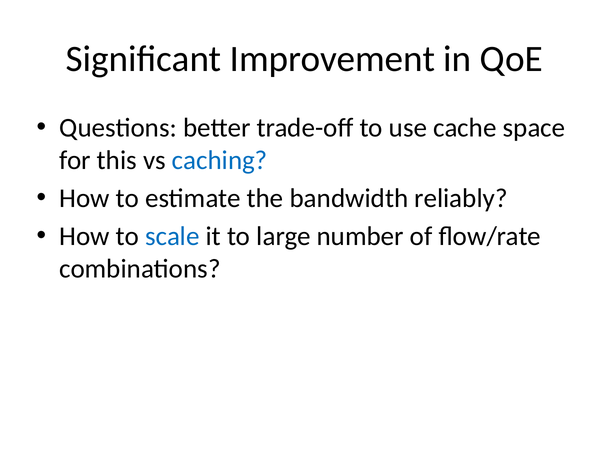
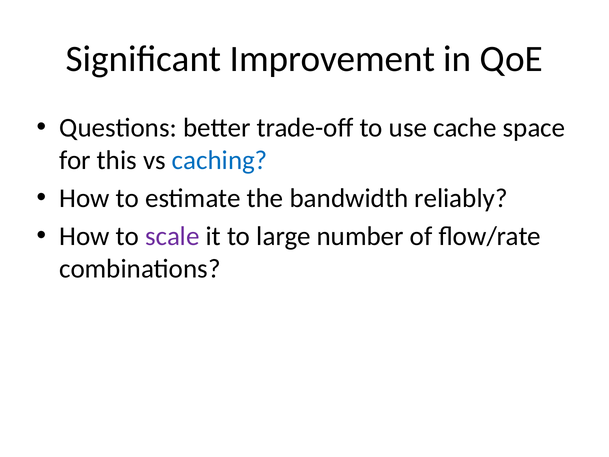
scale colour: blue -> purple (172, 236)
